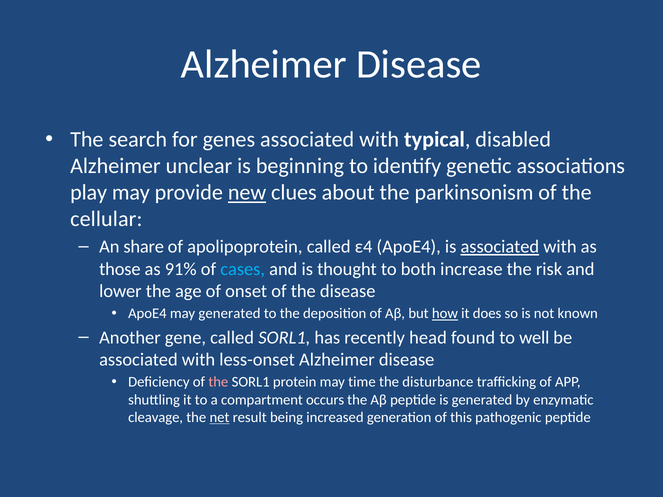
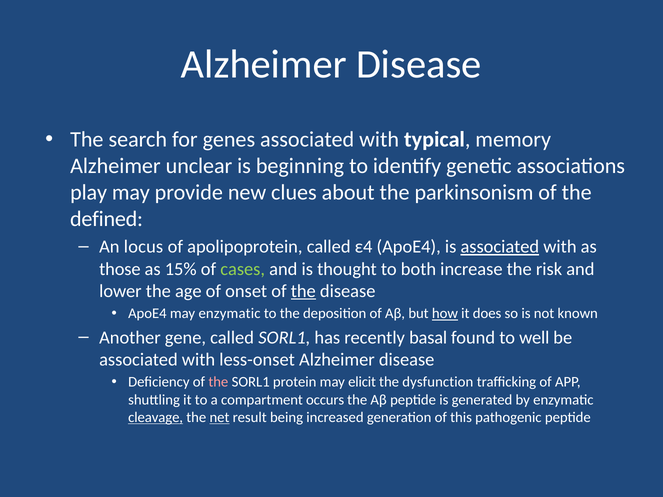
disabled: disabled -> memory (513, 140)
new underline: present -> none (247, 193)
cellular: cellular -> defined (106, 219)
share: share -> locus (144, 247)
91%: 91% -> 15% (181, 269)
cases colour: light blue -> light green (243, 269)
the underline: none -> present (303, 291)
may generated: generated -> enzymatic (230, 314)
head: head -> basal (428, 338)
time: time -> elicit (362, 382)
disturbance: disturbance -> dysfunction (438, 382)
cleavage underline: none -> present (156, 418)
